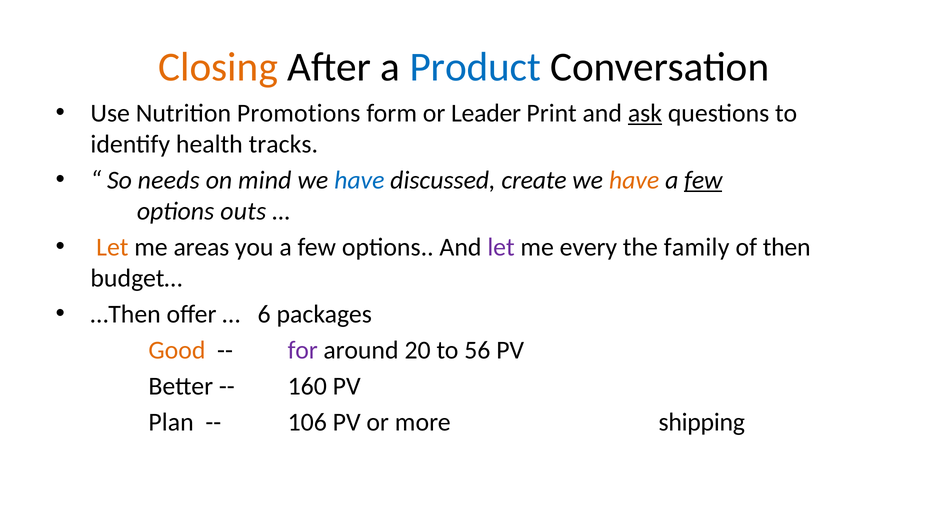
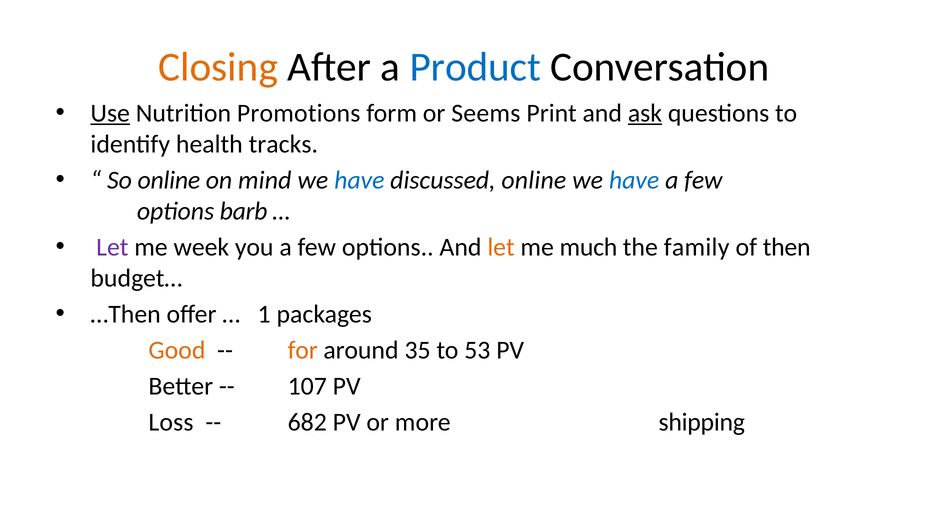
Use underline: none -> present (110, 113)
Leader: Leader -> Seems (486, 113)
So needs: needs -> online (169, 180)
discussed create: create -> online (534, 180)
have colour: orange -> blue (634, 180)
few underline: present -> none (703, 180)
outs: outs -> barb (244, 211)
Let colour: orange -> purple (112, 247)
areas: areas -> week (201, 247)
let colour: purple -> orange (501, 247)
every: every -> much (588, 247)
6: 6 -> 1 (264, 314)
for colour: purple -> orange (303, 350)
20: 20 -> 35 (418, 350)
56: 56 -> 53 (477, 350)
160: 160 -> 107 (307, 386)
Plan: Plan -> Loss (171, 422)
106: 106 -> 682 (307, 422)
